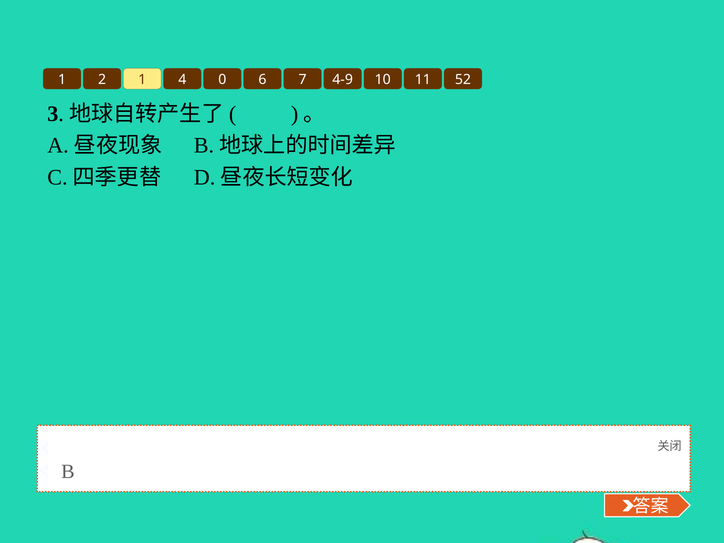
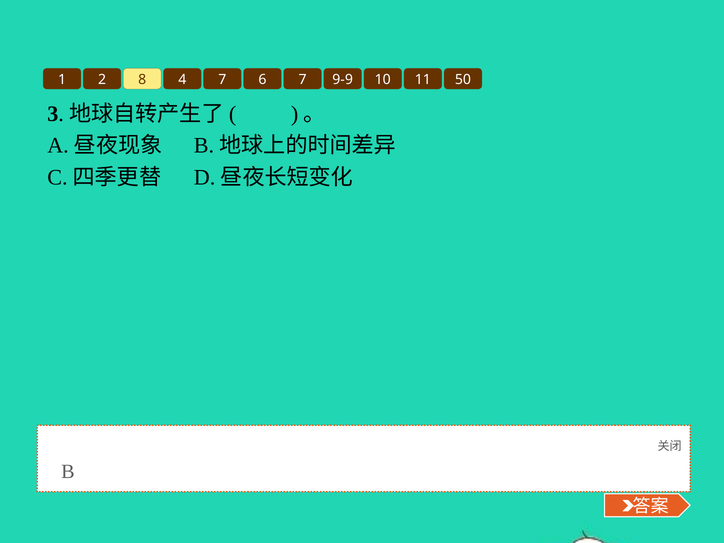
2 1: 1 -> 8 (142, 80)
4 0: 0 -> 7 (222, 80)
4-9: 4-9 -> 9-9 (343, 80)
52: 52 -> 50 (463, 80)
